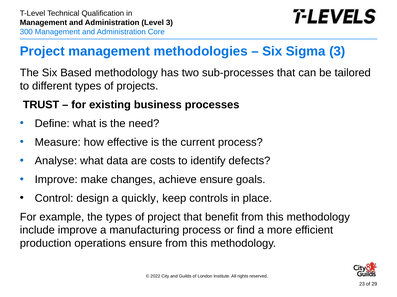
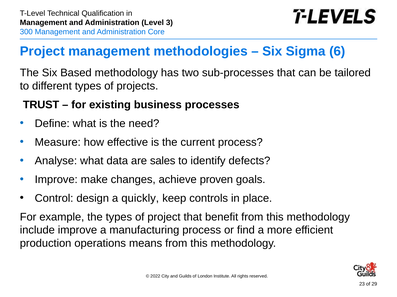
Sigma 3: 3 -> 6 (337, 51)
costs: costs -> sales (163, 161)
achieve ensure: ensure -> proven (216, 180)
operations ensure: ensure -> means (146, 244)
